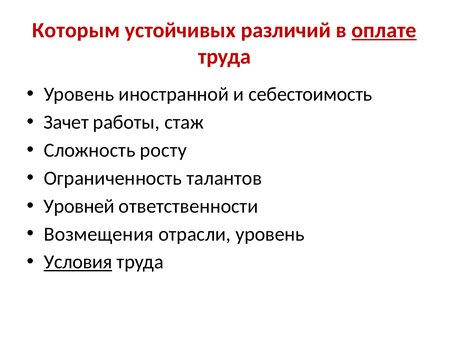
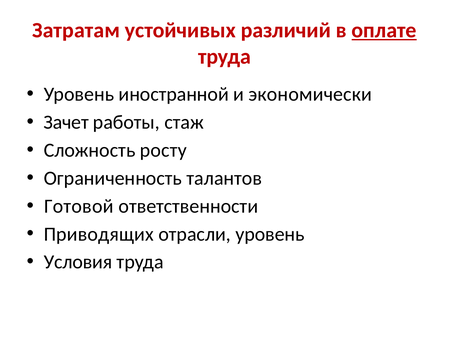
Которым: Которым -> Затратам (76, 30)
себестоимость: себестоимость -> экономически (310, 94)
Уровней: Уровней -> Готовой (79, 206)
Возмещения: Возмещения -> Приводящих (99, 234)
Условия underline: present -> none (78, 262)
